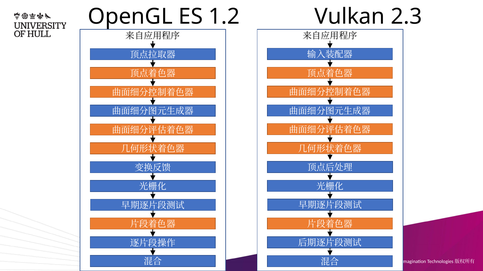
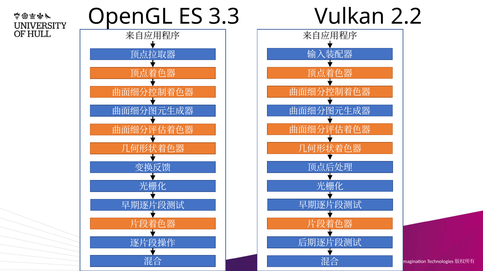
1.2: 1.2 -> 3.3 (224, 17)
2.3: 2.3 -> 2.2 (406, 17)
